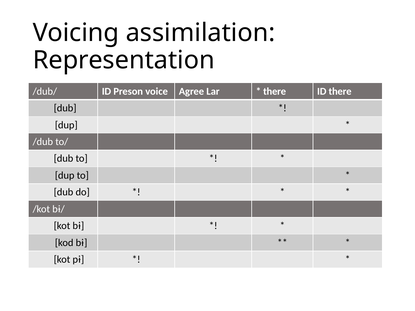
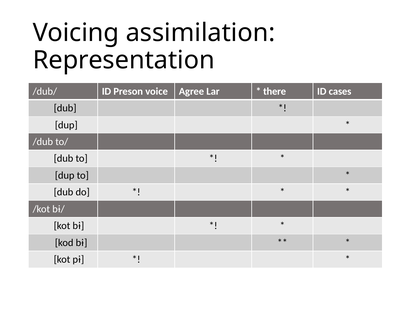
ID there: there -> cases (340, 91)
